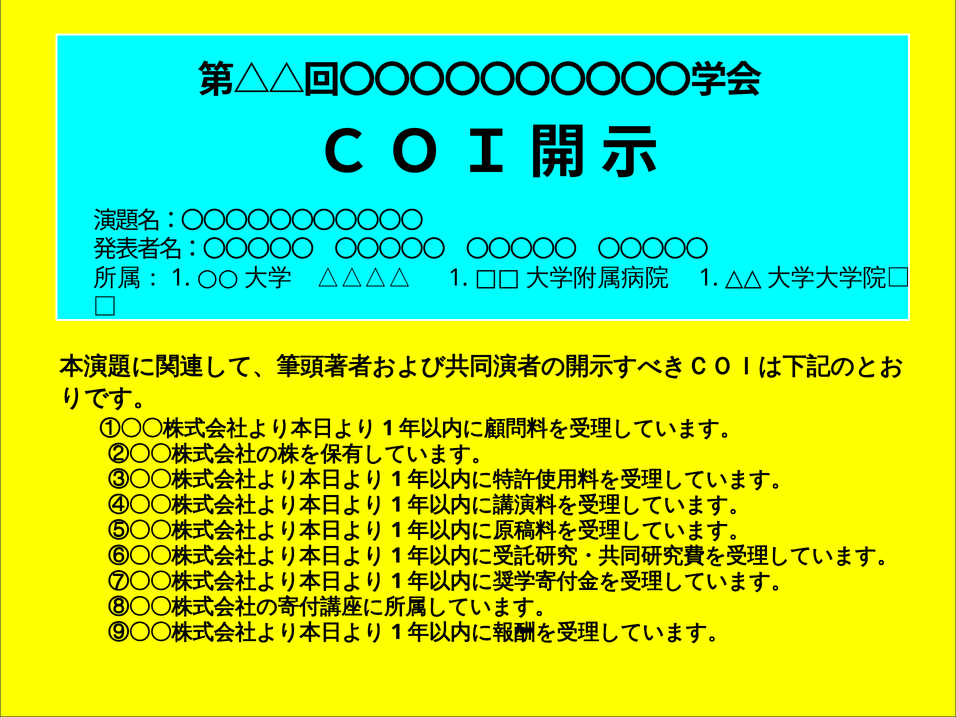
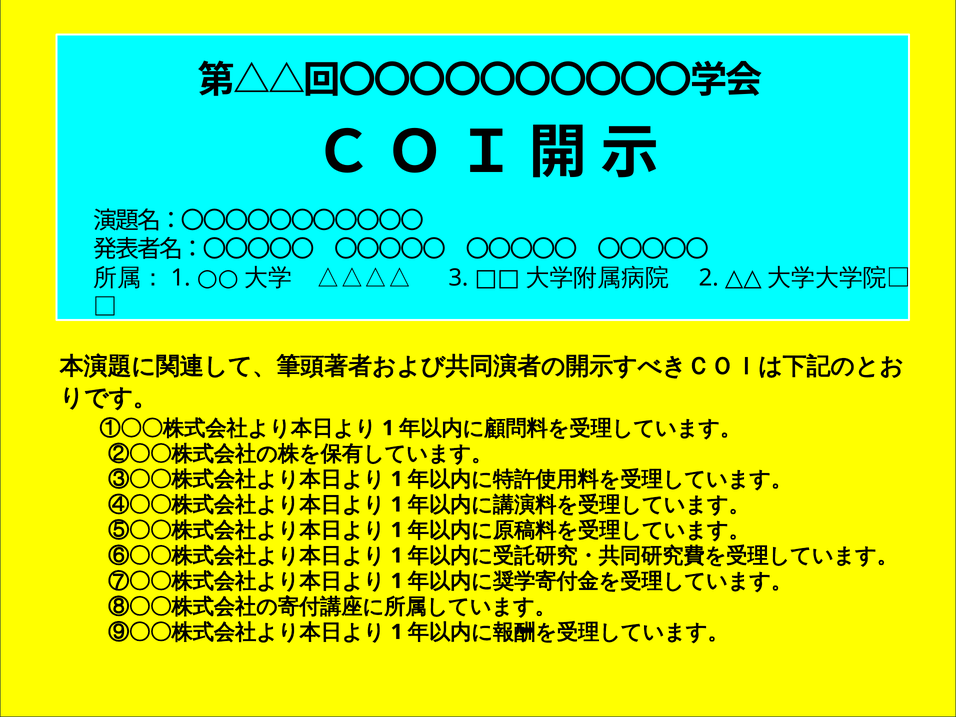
1: 1 -> 3 (458, 278)
1: 1 -> 2 (709, 278)
